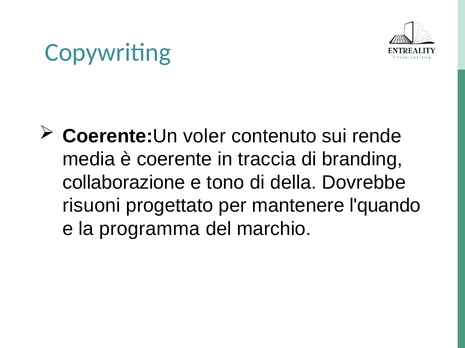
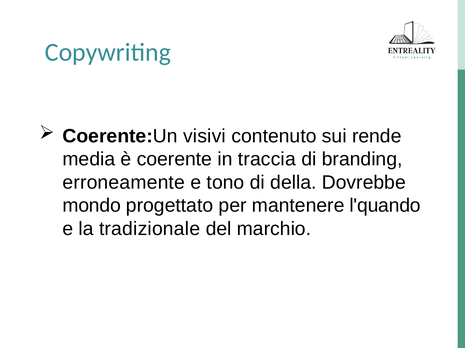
voler: voler -> visivi (204, 136)
collaborazione: collaborazione -> erroneamente (124, 183)
risuoni: risuoni -> mondo (92, 206)
programma: programma -> tradizionale (150, 229)
